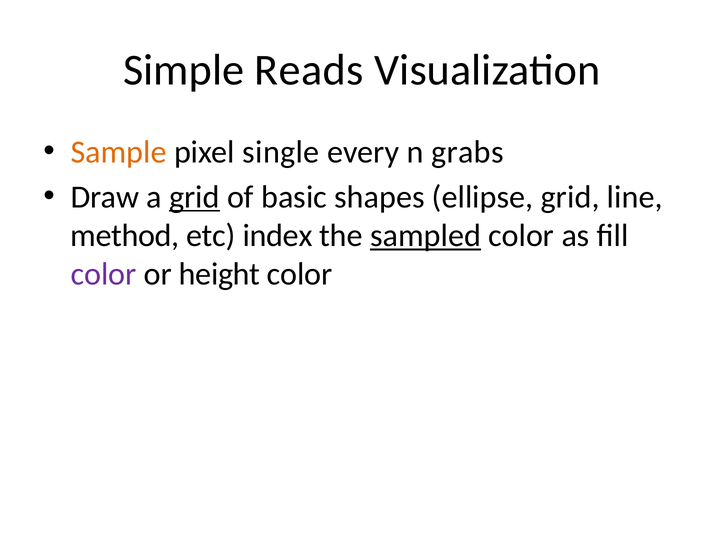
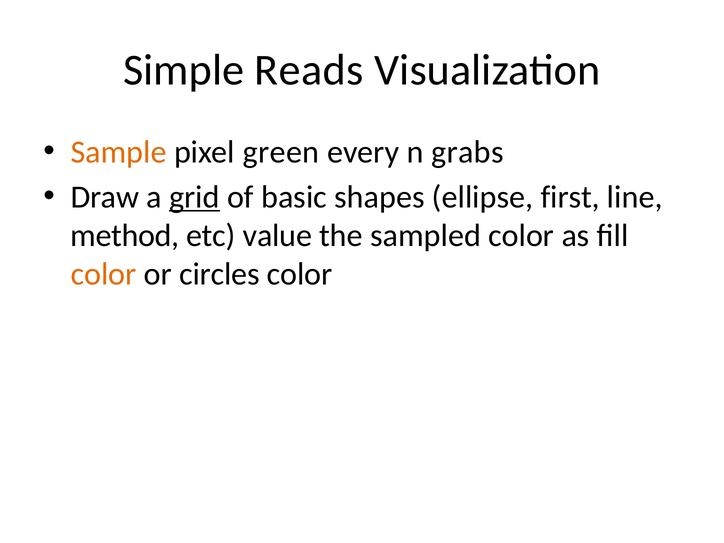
single: single -> green (281, 152)
ellipse grid: grid -> first (570, 197)
index: index -> value (278, 236)
sampled underline: present -> none (426, 236)
color colour: purple -> orange (104, 274)
height: height -> circles (219, 274)
